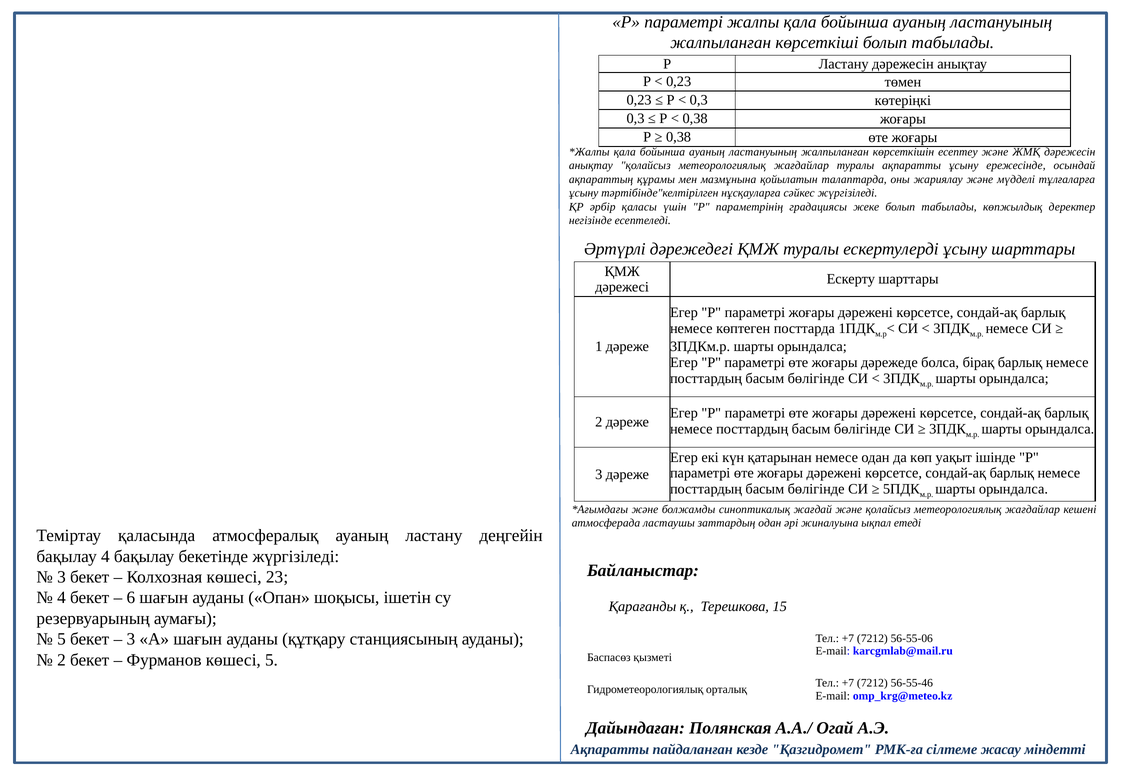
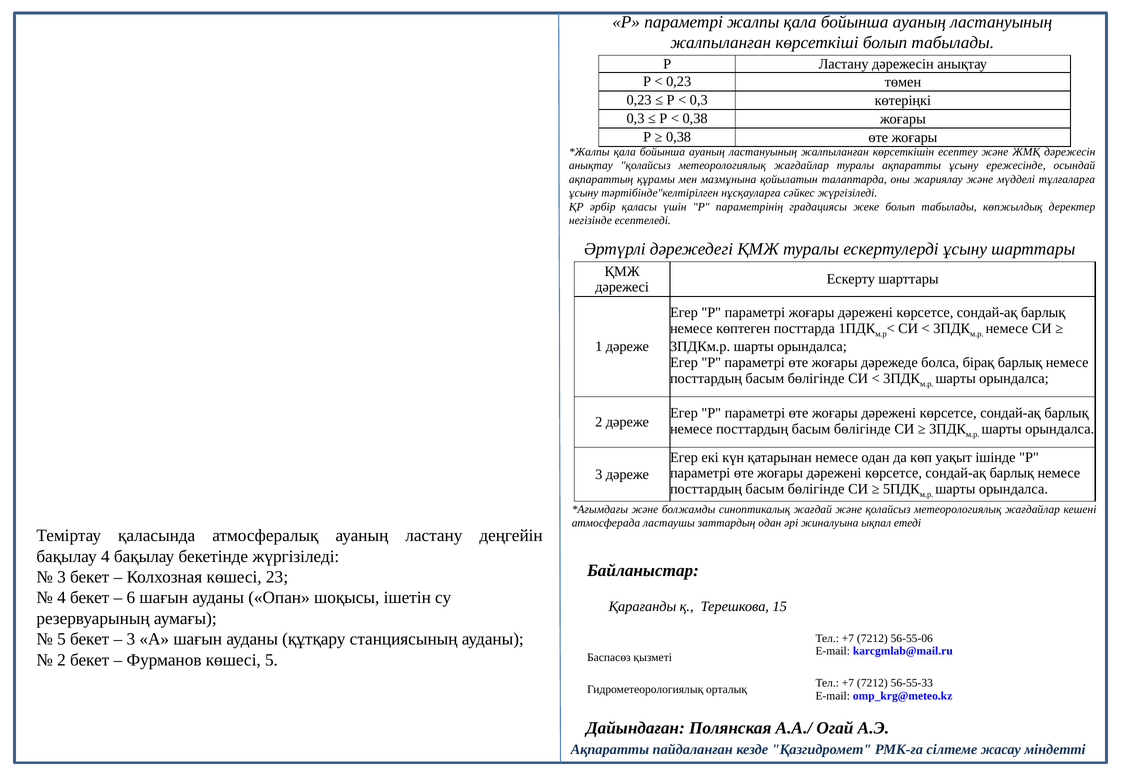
56-55-46: 56-55-46 -> 56-55-33 (912, 683)
